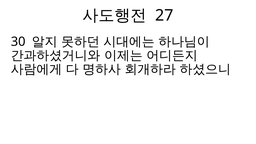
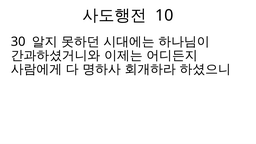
27: 27 -> 10 (164, 15)
